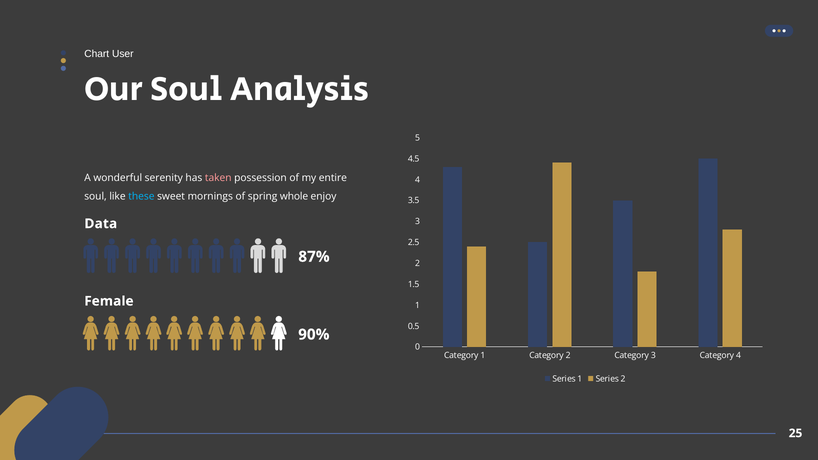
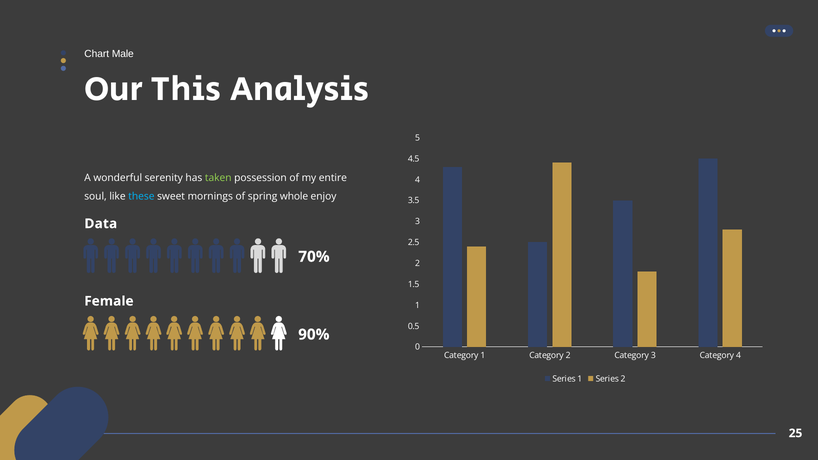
User: User -> Male (123, 54)
Our Soul: Soul -> This (186, 89)
taken colour: pink -> light green (218, 178)
87%: 87% -> 70% (314, 257)
